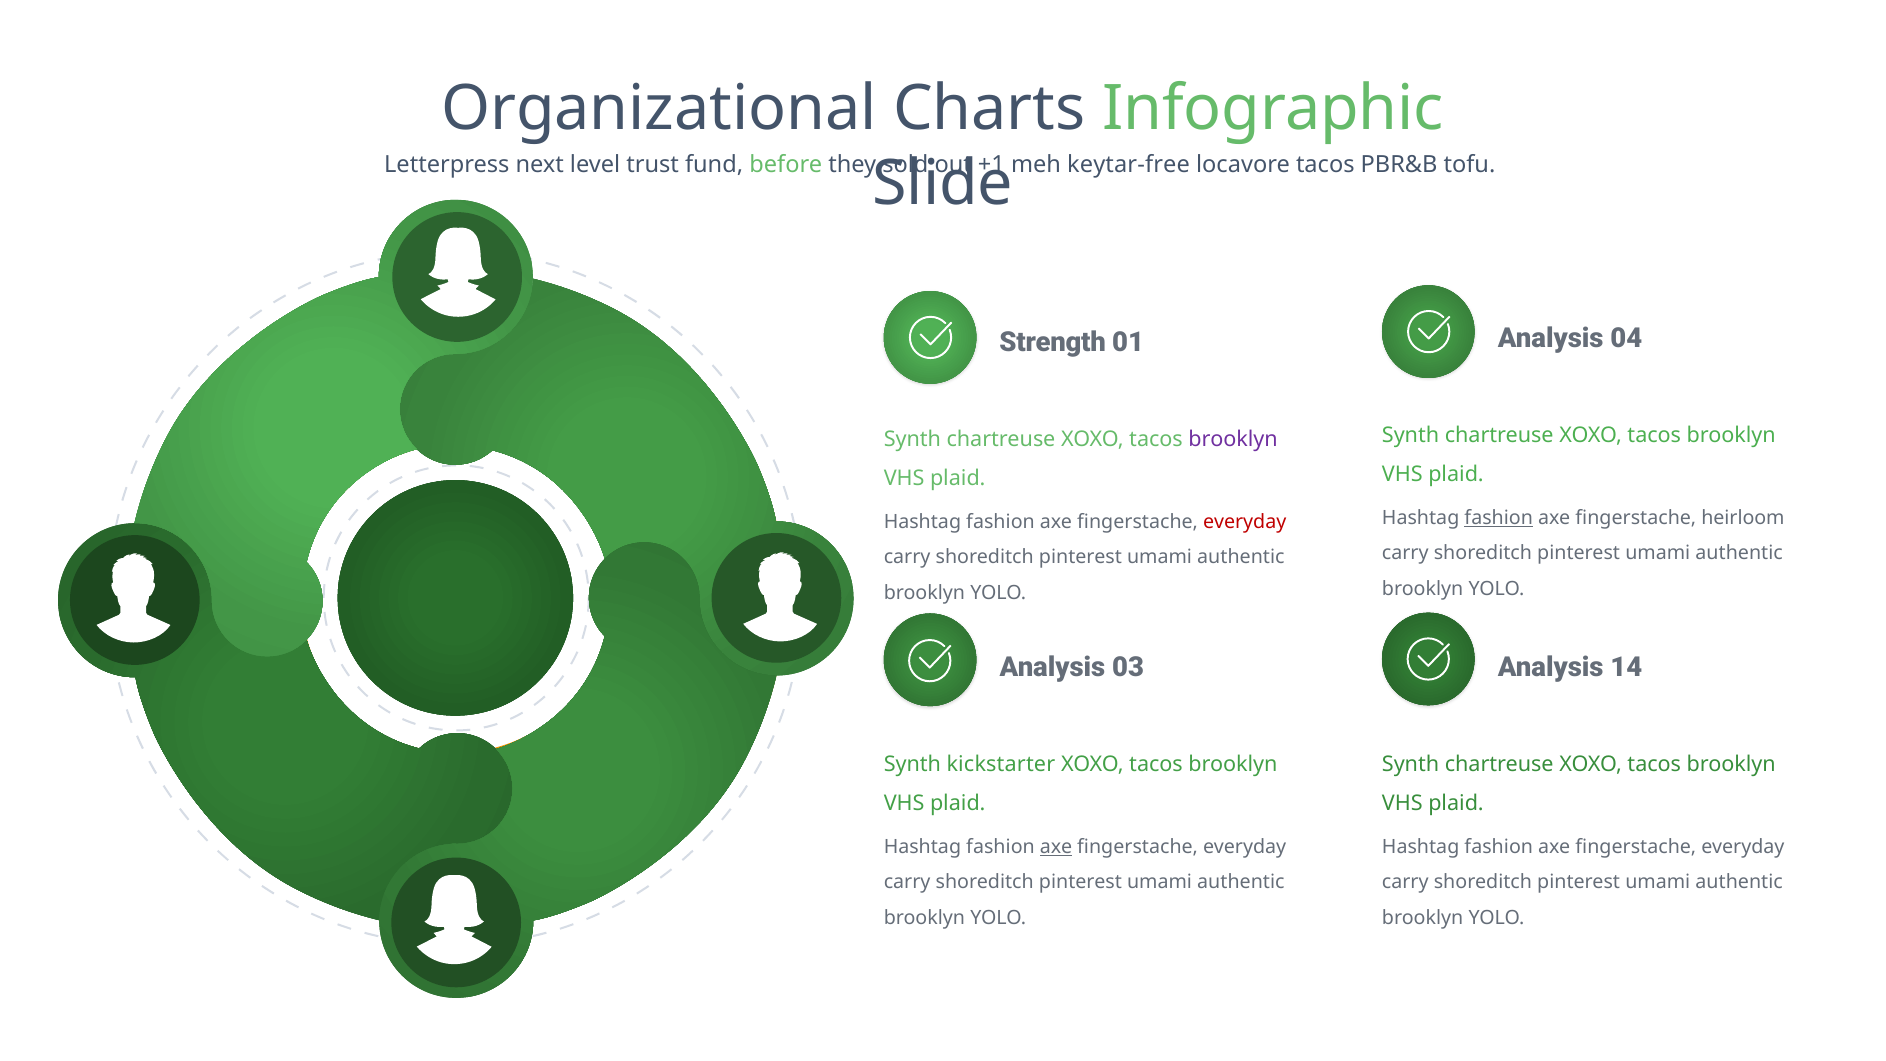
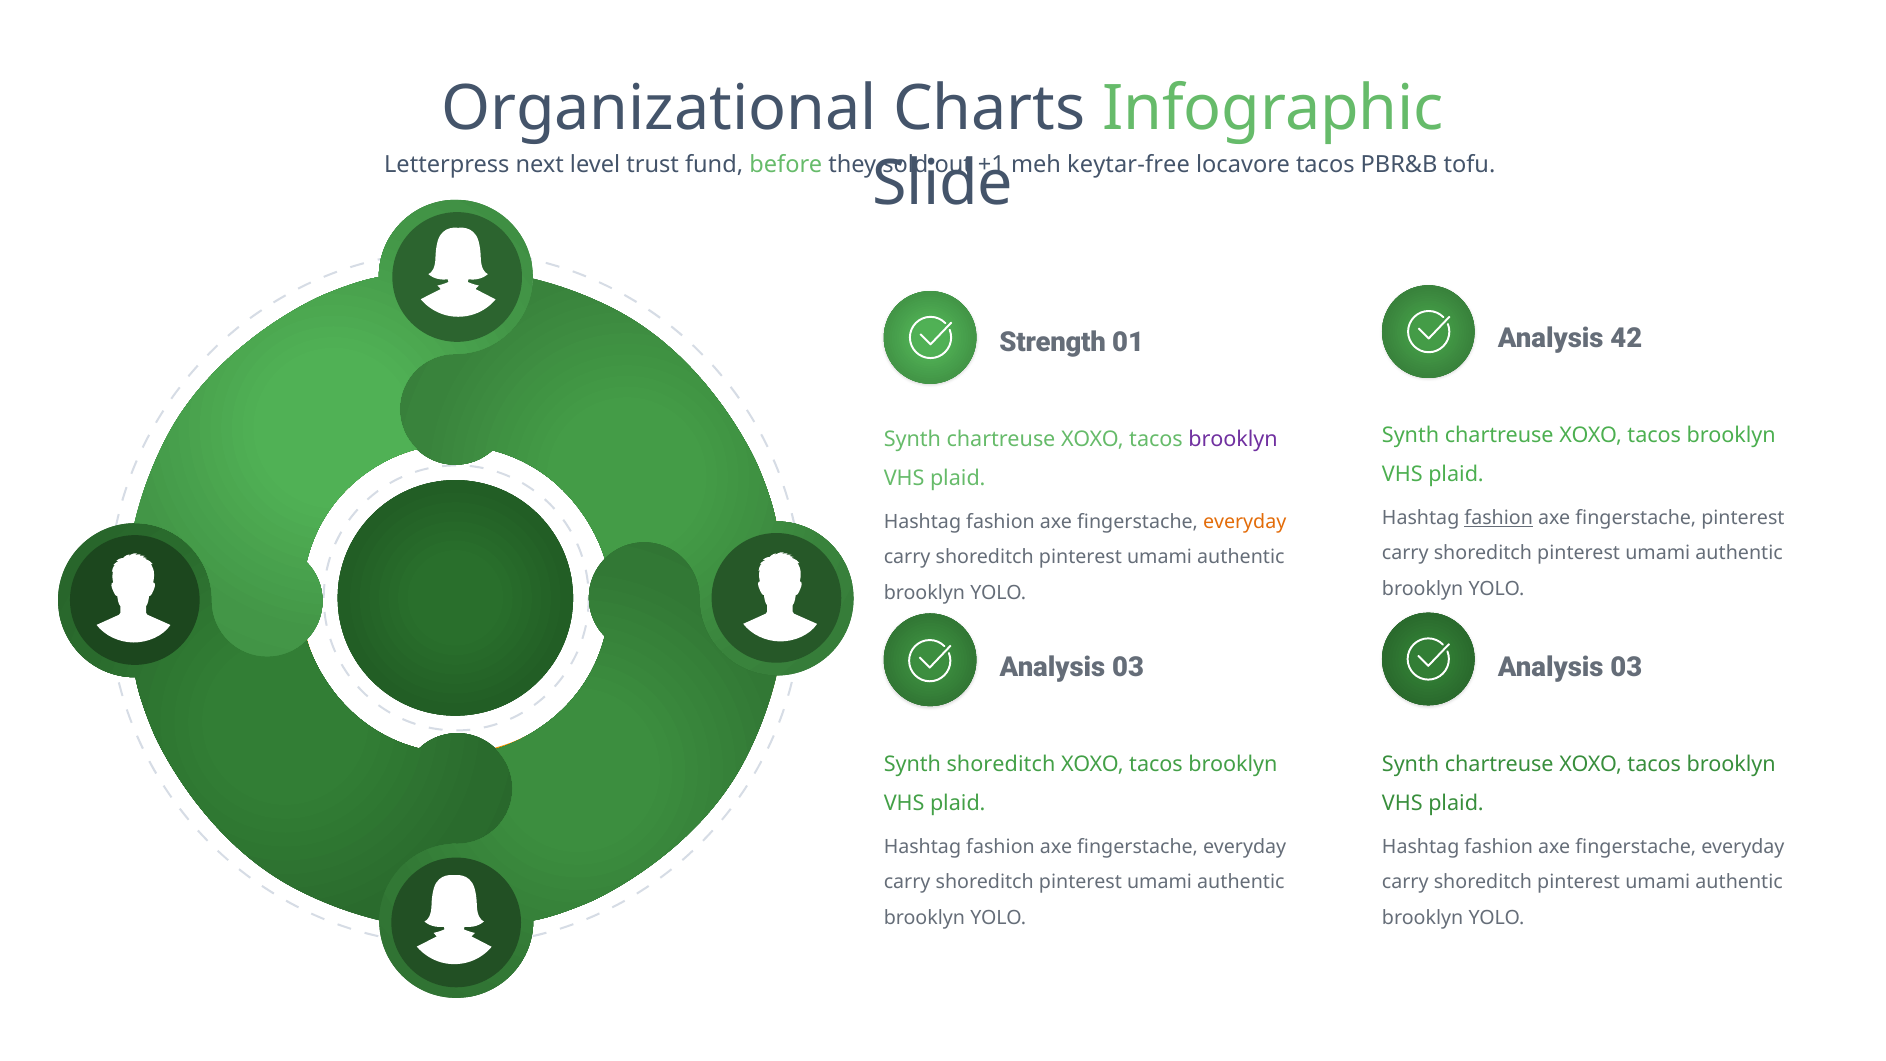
04: 04 -> 42 (1626, 338)
fingerstache heirloom: heirloom -> pinterest (1743, 518)
everyday colour: red -> orange (1245, 522)
14: 14 -> 03 (1626, 667)
Synth kickstarter: kickstarter -> shoreditch (1001, 764)
axe underline: present -> none (1056, 847)
